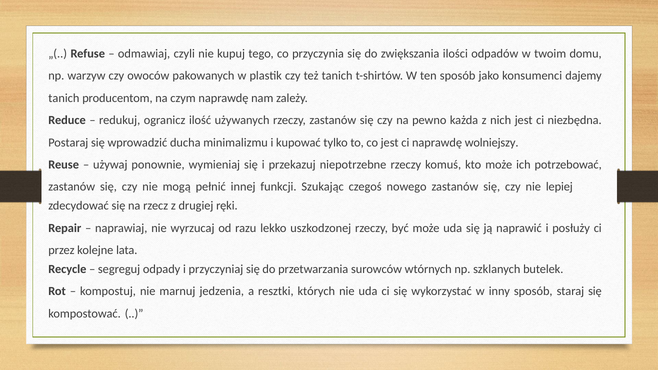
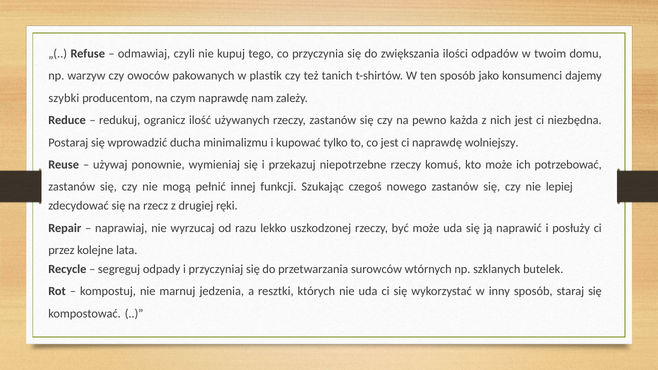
tanich: tanich -> szybki (64, 98)
